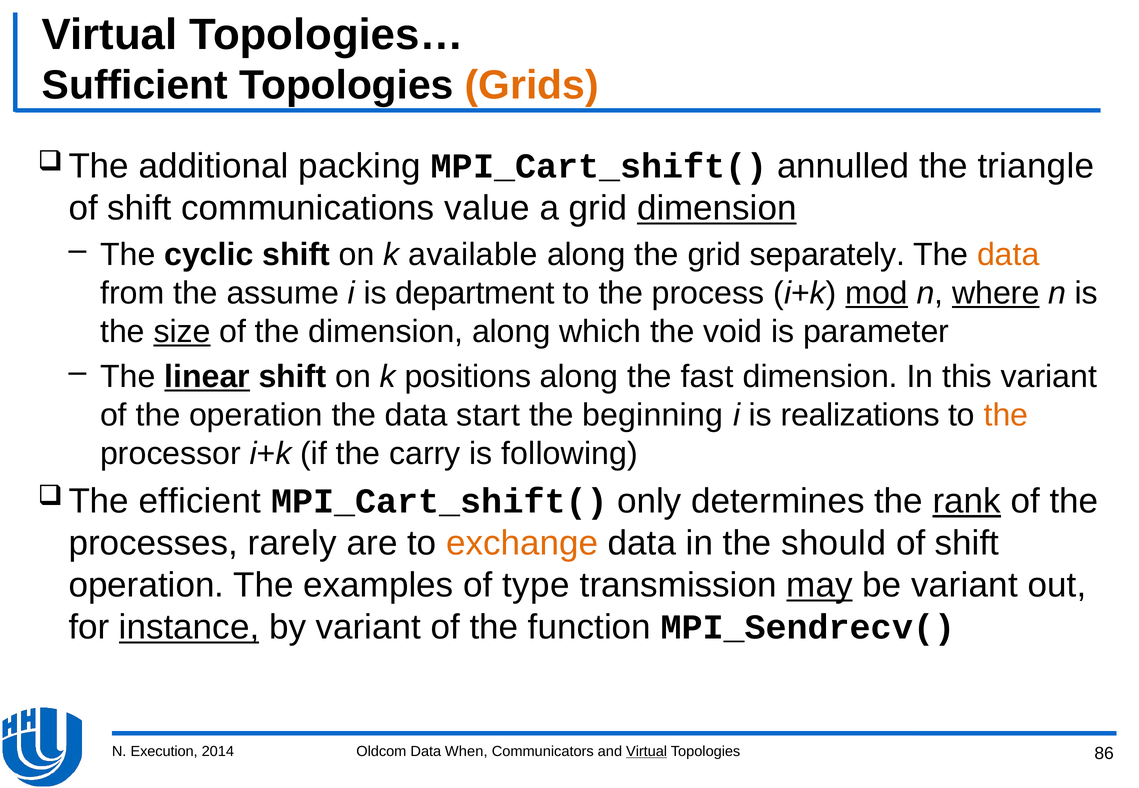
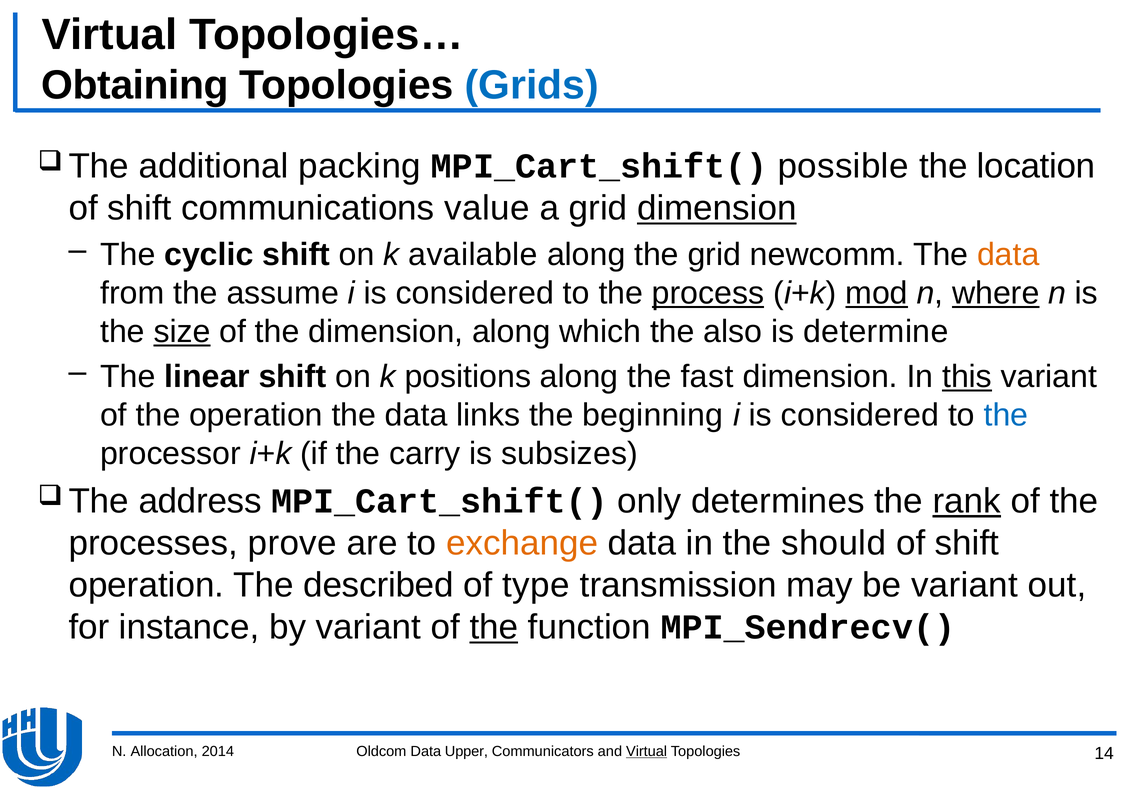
Sufficient: Sufficient -> Obtaining (135, 85)
Grids colour: orange -> blue (532, 85)
annulled: annulled -> possible (843, 166)
triangle: triangle -> location (1036, 166)
separately: separately -> newcomm (827, 255)
department: department -> considered (475, 293)
process underline: none -> present (708, 293)
void: void -> also (733, 332)
parameter: parameter -> determine (876, 332)
linear underline: present -> none (207, 377)
this underline: none -> present (967, 377)
start: start -> links (488, 415)
realizations: realizations -> considered (860, 415)
the colour: orange -> blue (1006, 415)
following: following -> subsizes (570, 454)
efficient: efficient -> address (200, 502)
rarely: rarely -> prove (292, 544)
examples: examples -> described (379, 586)
may underline: present -> none (819, 586)
instance underline: present -> none (189, 628)
the underline: none -> present (494, 628)
Execution: Execution -> Allocation (164, 752)
When: When -> Upper (466, 752)
86: 86 -> 14 (1104, 754)
